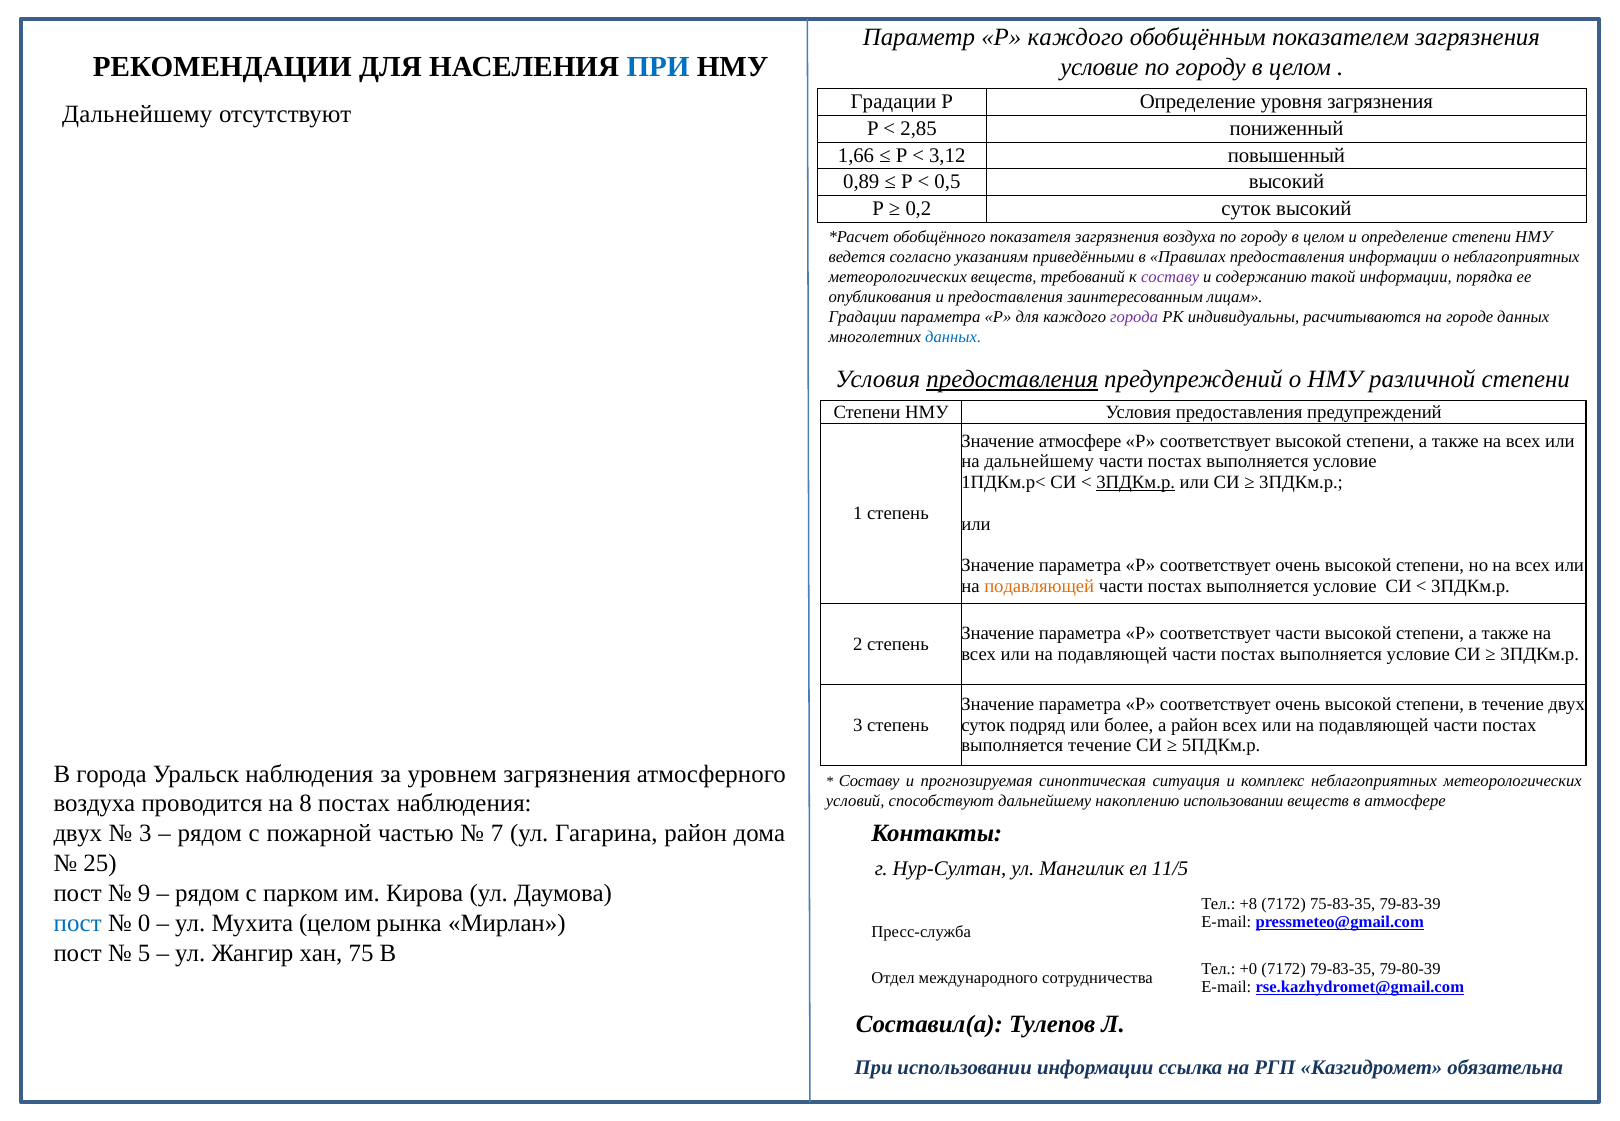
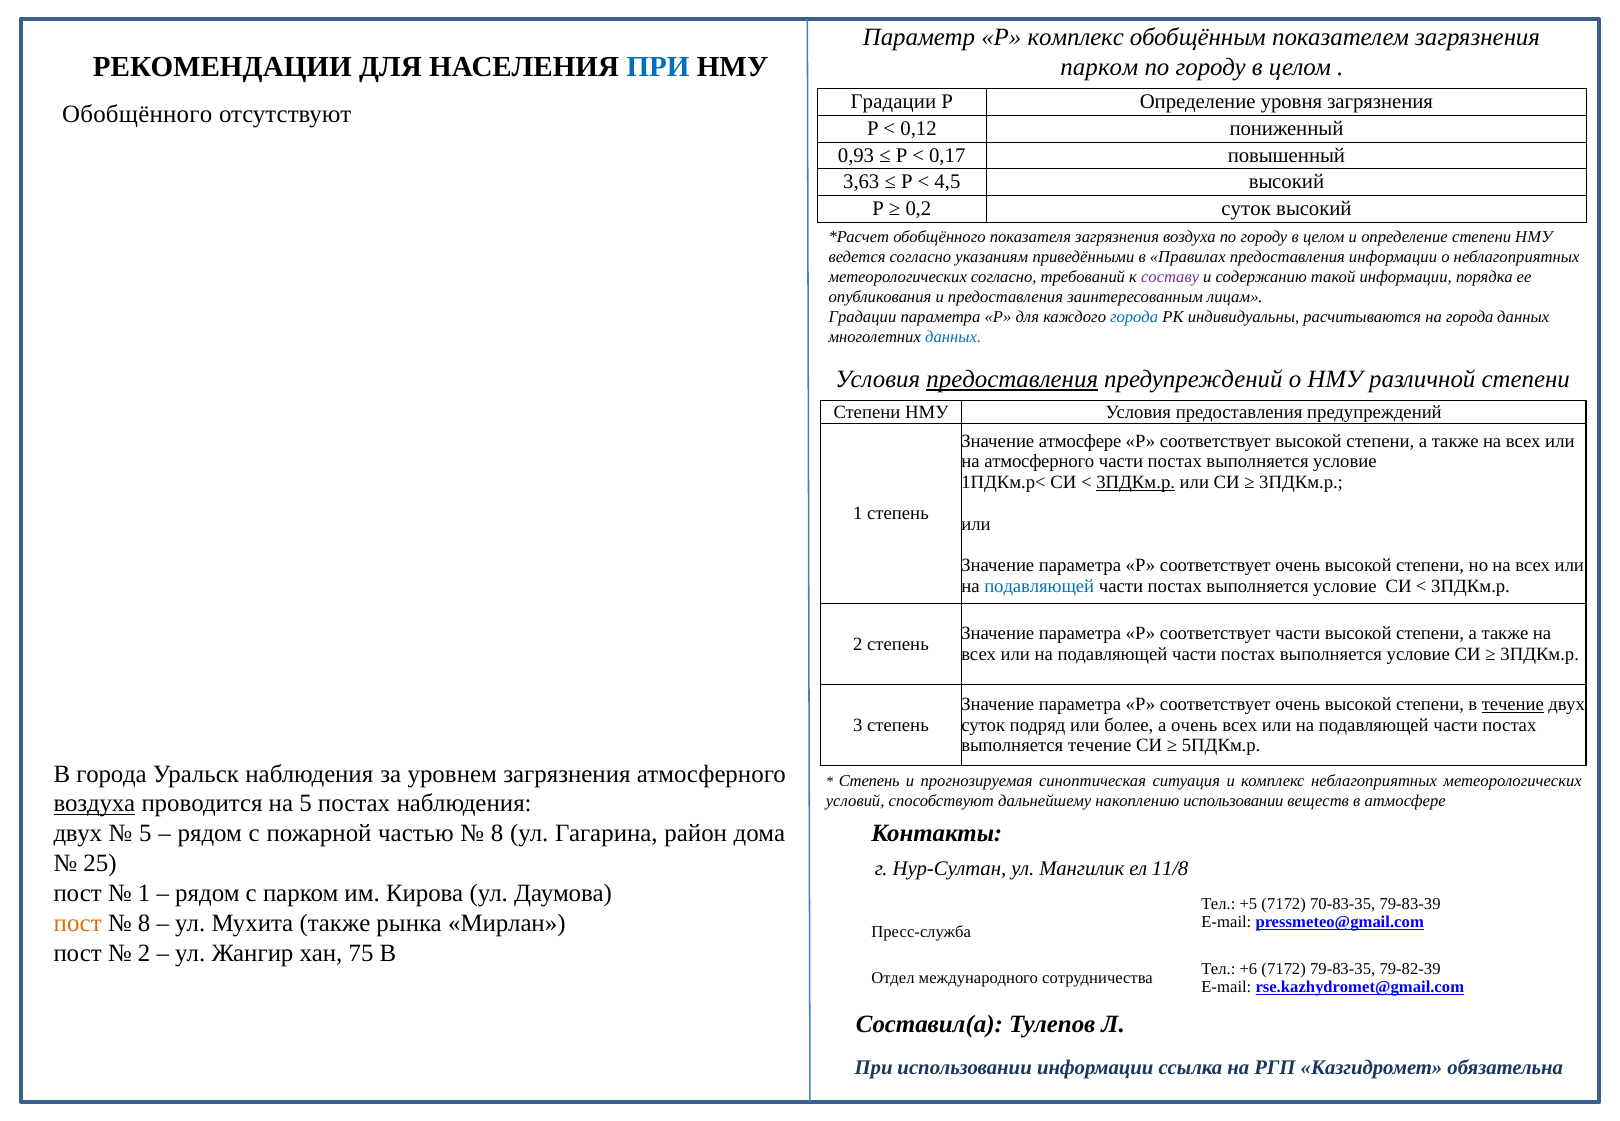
Р каждого: каждого -> комплекс (1076, 37)
условие: условие -> парком (1099, 67)
Дальнейшему: Дальнейшему -> Обобщённого (137, 115)
2,85: 2,85 -> 0,12 (919, 129)
1,66: 1,66 -> 0,93 (856, 155)
3,12: 3,12 -> 0,17 (947, 155)
0,89: 0,89 -> 3,63 (861, 182)
0,5: 0,5 -> 4,5 (947, 182)
метеорологических веществ: веществ -> согласно (1004, 277)
города colour: purple -> blue (1134, 317)
на городе: городе -> города (1470, 317)
на дальнейшему: дальнейшему -> атмосферного (1039, 462)
подавляющей colour: orange -> blue (1039, 586)
течение underline: none -> present (1513, 705)
а район: район -> очень (1194, 725)
Составу: Составу -> Степень (869, 781)
воздуха underline: none -> present (94, 804)
на 8: 8 -> 5 (306, 804)
3: 3 -> 5 (145, 834)
7: 7 -> 8 (497, 834)
11/5: 11/5 -> 11/8 (1170, 869)
9: 9 -> 1 (144, 894)
+8: +8 -> +5 (1248, 904)
75-83-35: 75-83-35 -> 70-83-35 (1343, 904)
пост colour: blue -> orange (78, 924)
0: 0 -> 8 (144, 924)
Мухита целом: целом -> также (335, 924)
5: 5 -> 2 (144, 954)
+0: +0 -> +6 (1248, 969)
79-80-39: 79-80-39 -> 79-82-39 (1410, 969)
